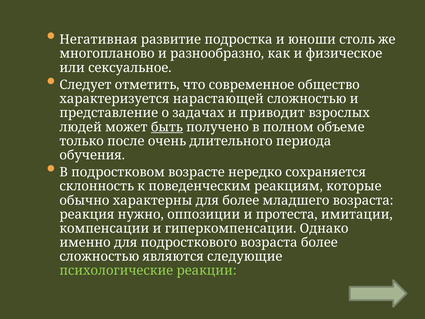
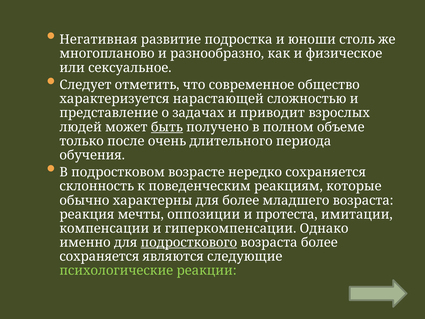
нужно: нужно -> мечты (141, 214)
подросткового underline: none -> present (189, 242)
сложностью: сложностью -> сохраняется (99, 256)
